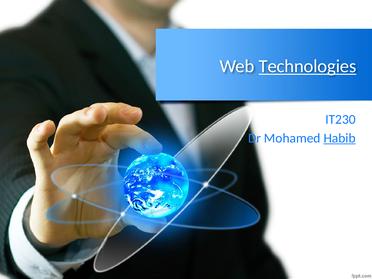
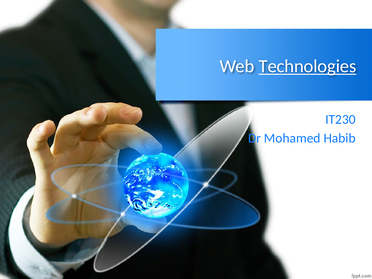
Habib underline: present -> none (340, 138)
